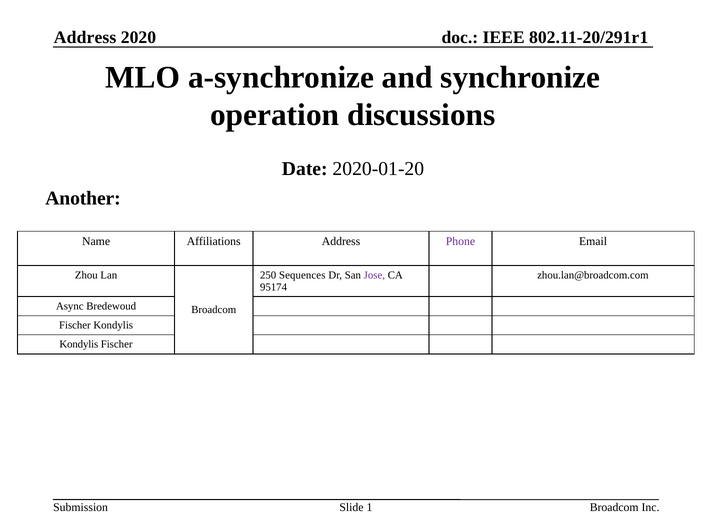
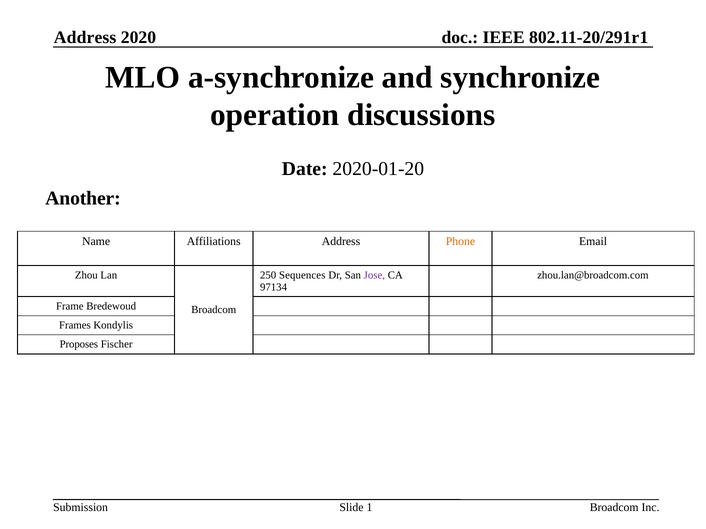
Phone colour: purple -> orange (460, 242)
95174: 95174 -> 97134 (274, 287)
Async: Async -> Frame (70, 307)
Fischer: Fischer -> Frames (75, 326)
Kondylis: Kondylis -> Proposes (79, 345)
